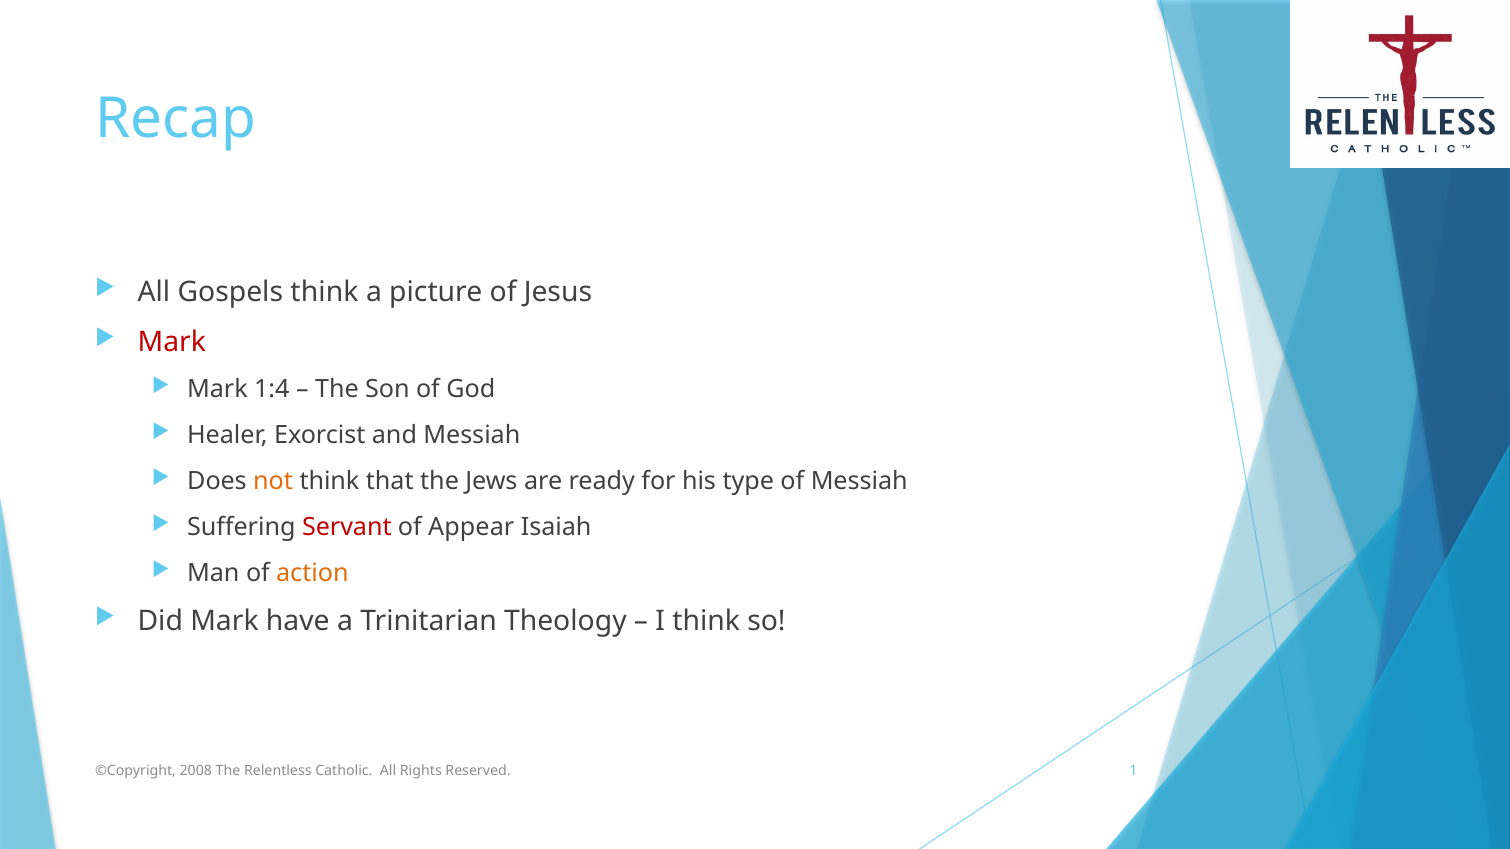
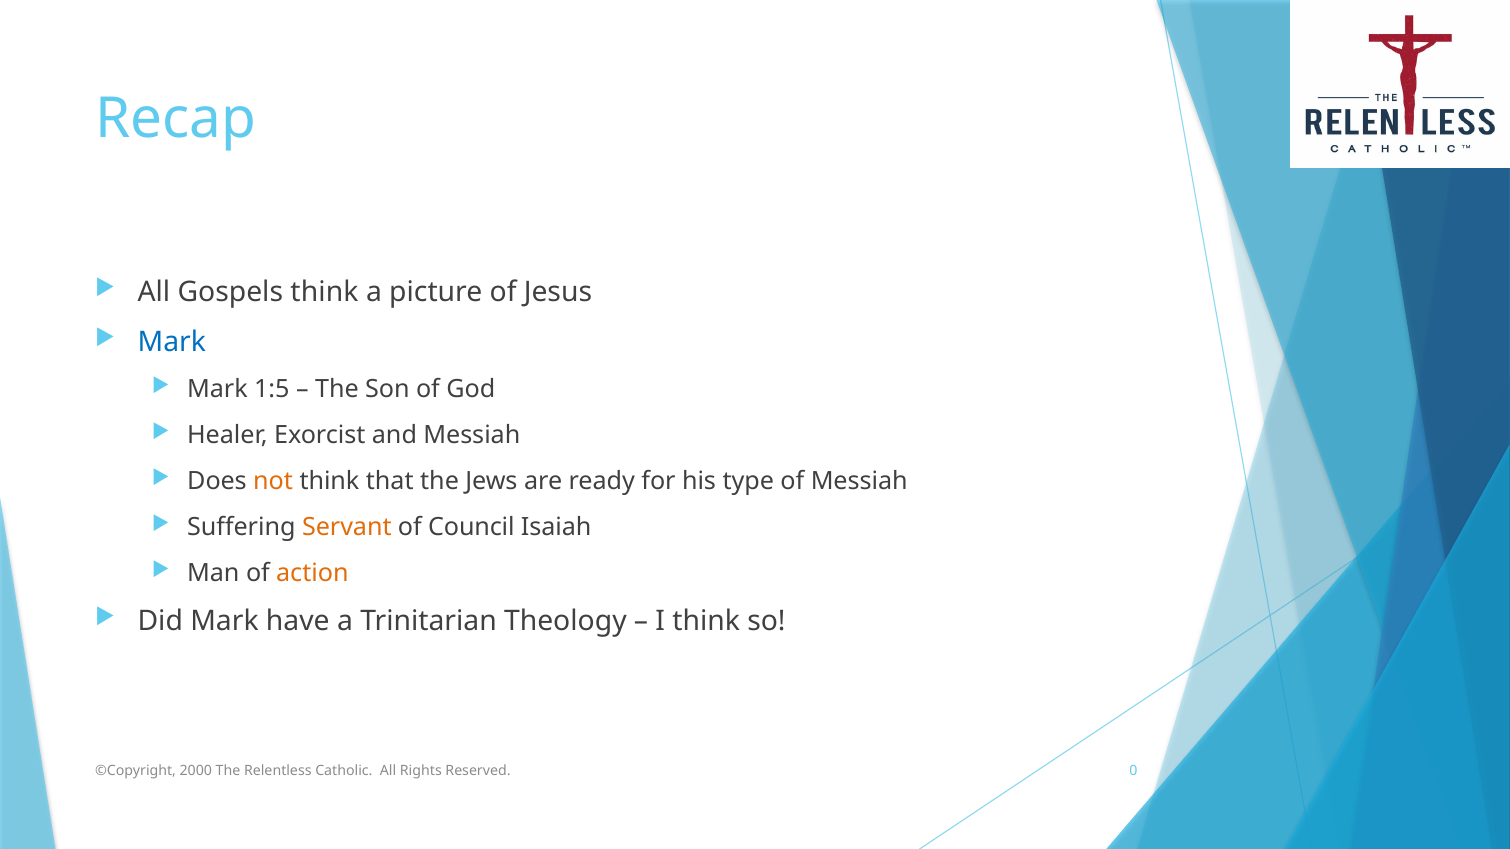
Mark colour: red -> blue (172, 342)
1:4: 1:4 -> 1:5 (272, 390)
Servant colour: red -> orange (347, 527)
Appear: Appear -> Council (471, 527)
2008: 2008 -> 2000 (196, 771)
1: 1 -> 0 (1133, 771)
